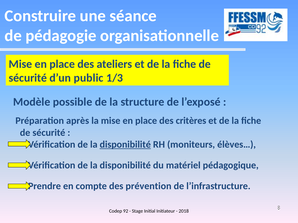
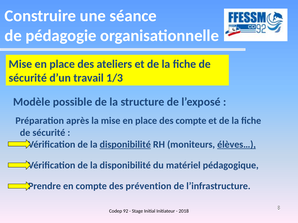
public: public -> travail (89, 78)
des critères: critères -> compte (191, 121)
élèves… underline: none -> present (237, 145)
